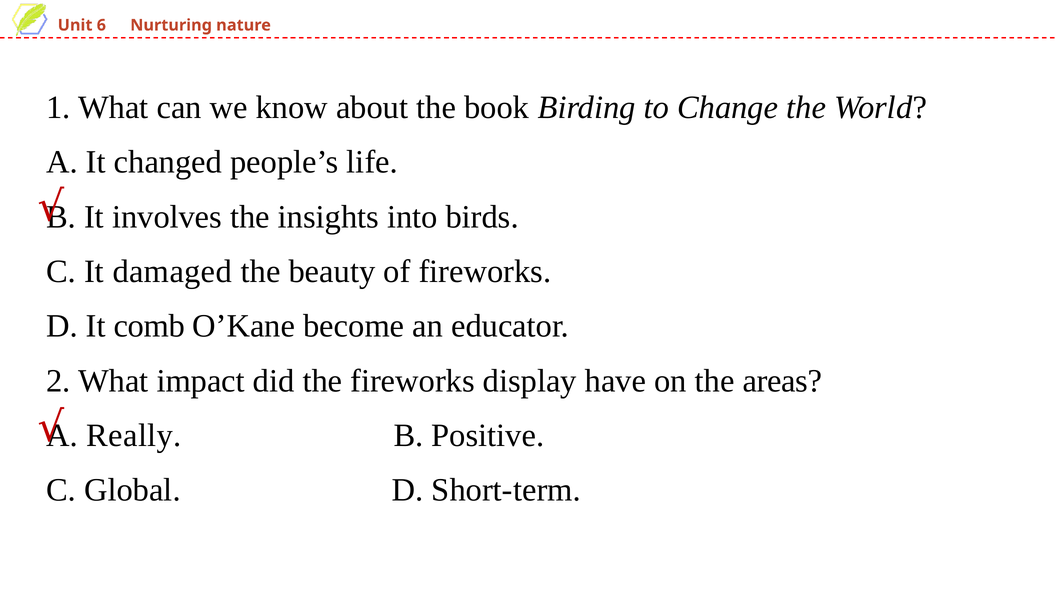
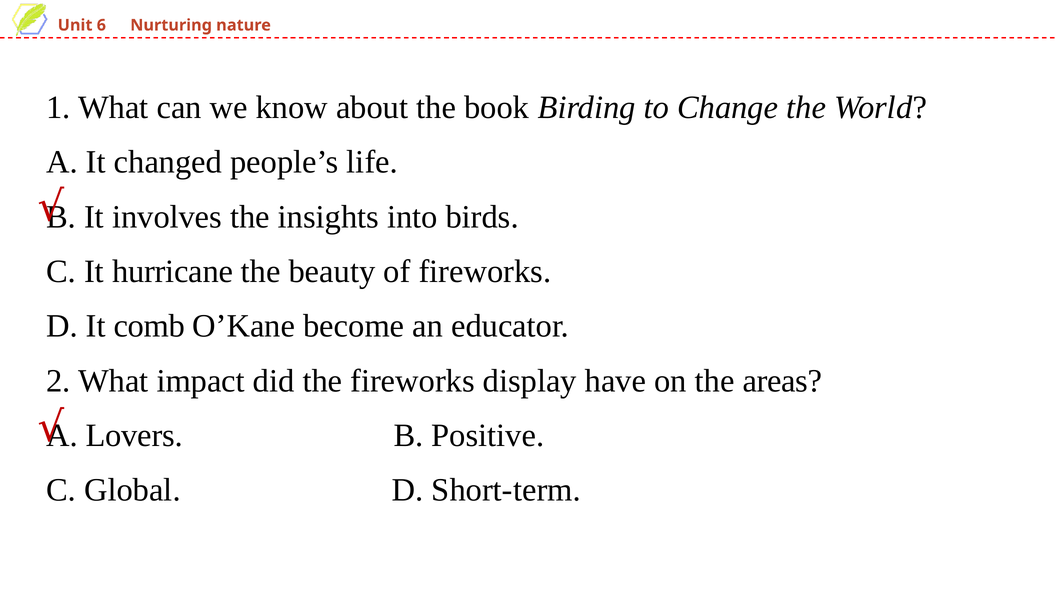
damaged: damaged -> hurricane (173, 272)
Really: Really -> Lovers (134, 436)
